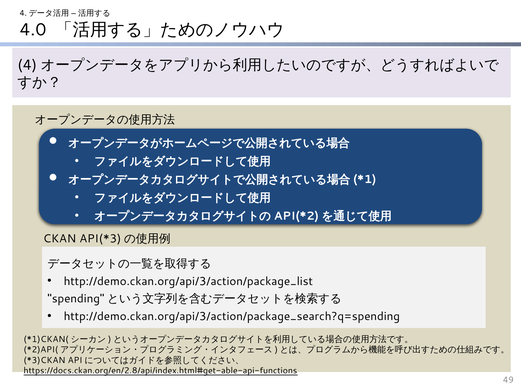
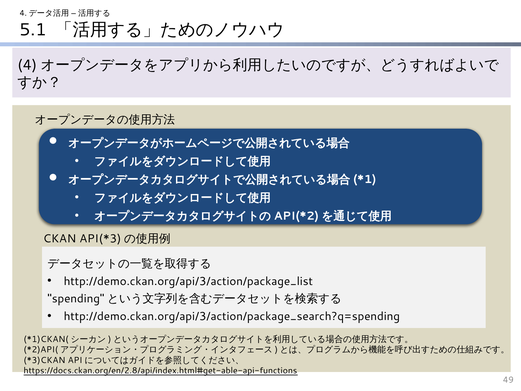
4.0: 4.0 -> 5.1 (33, 30)
